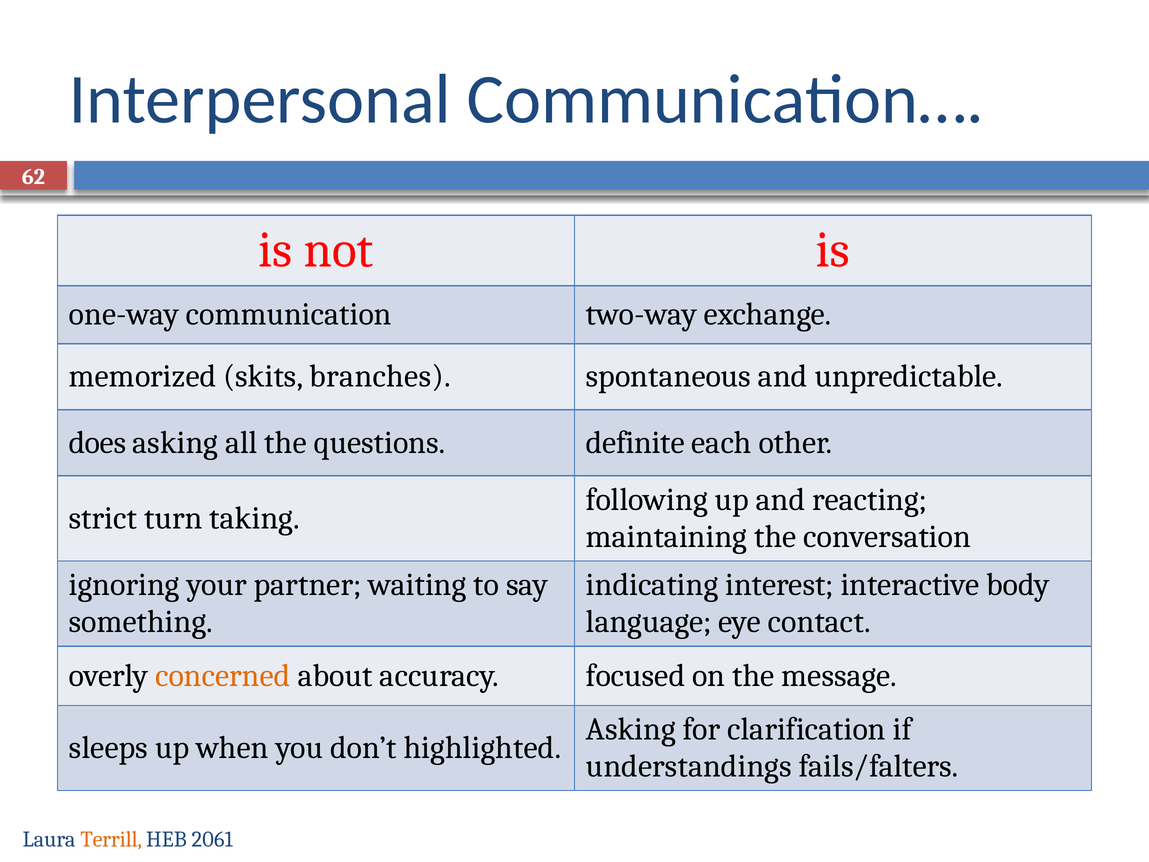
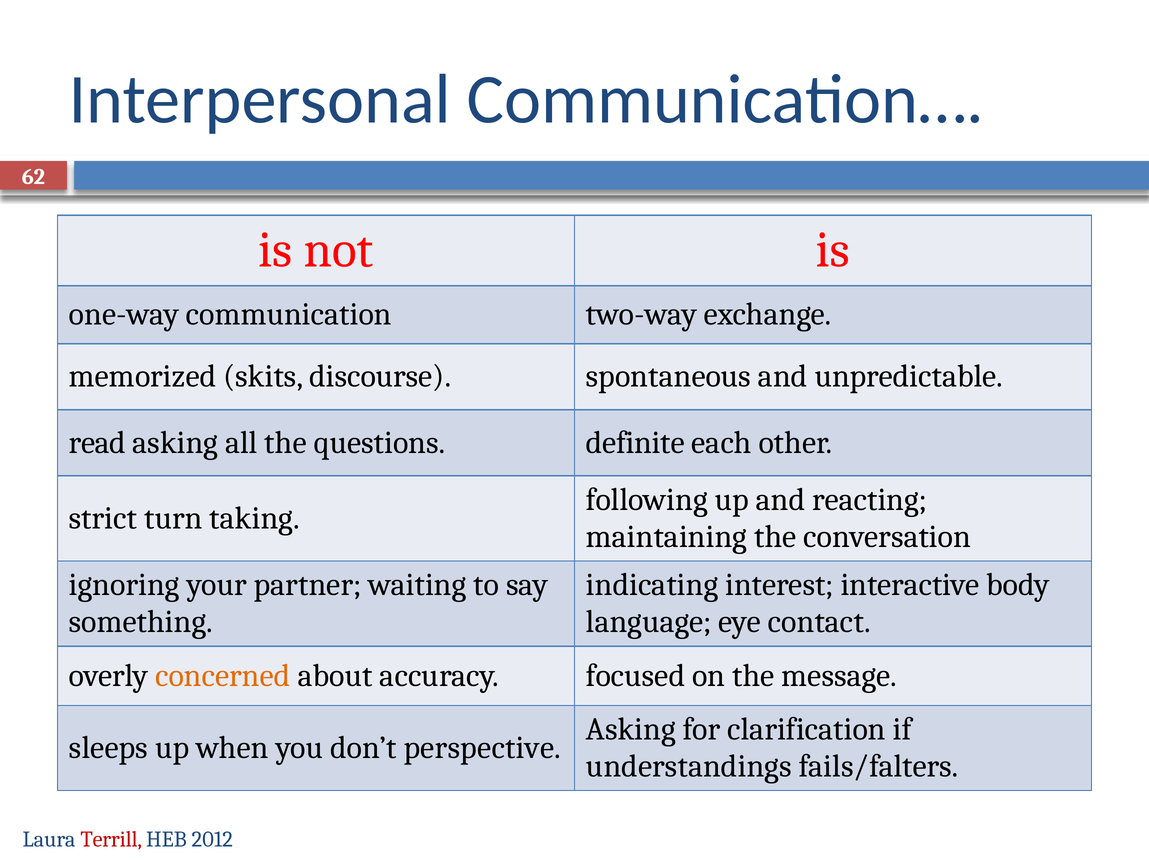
branches: branches -> discourse (380, 376)
does: does -> read (97, 442)
highlighted: highlighted -> perspective (482, 748)
Terrill colour: orange -> red (111, 839)
2061: 2061 -> 2012 (212, 839)
